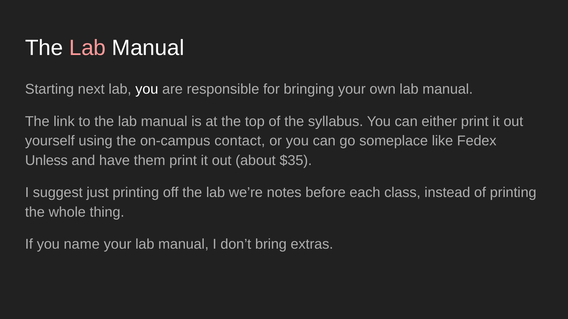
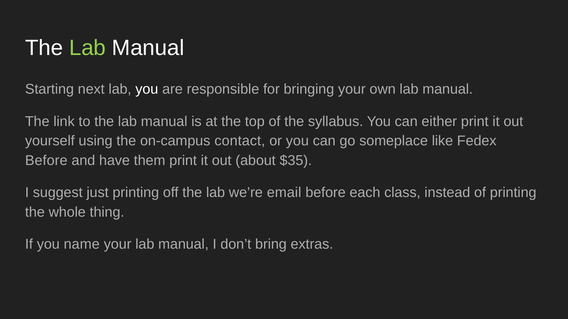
Lab colour: pink -> light green (88, 48)
Unless: Unless -> Before (46, 161)
notes: notes -> email (284, 193)
